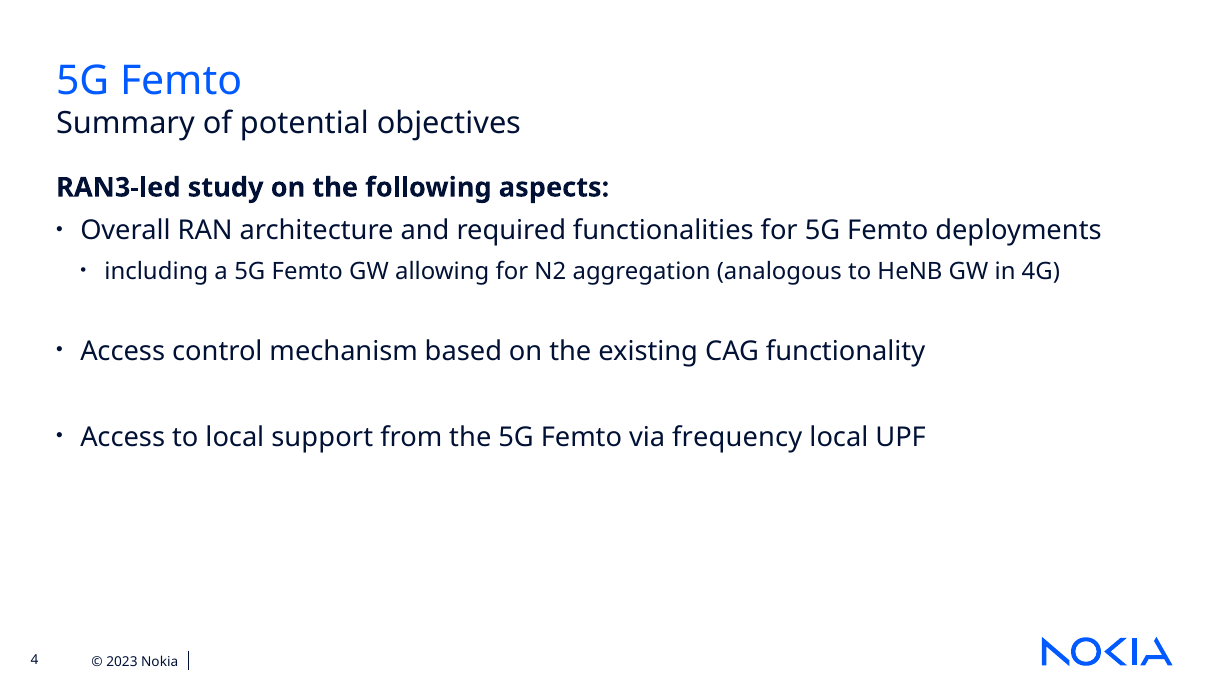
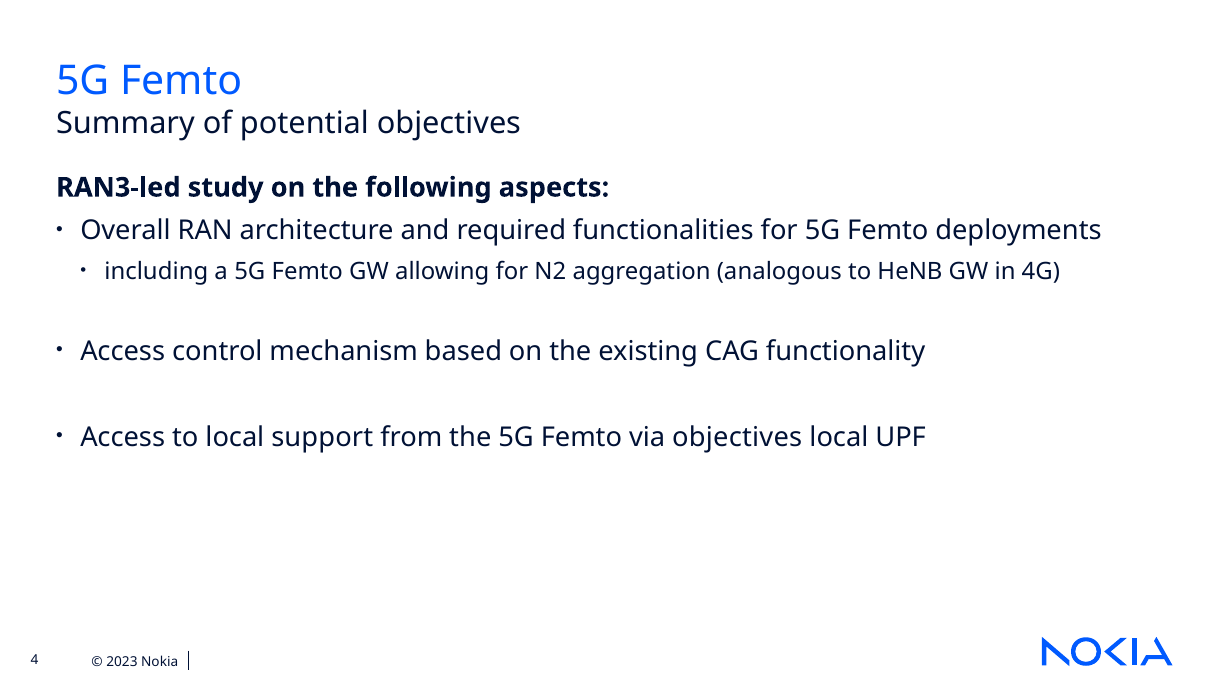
via frequency: frequency -> objectives (737, 438)
